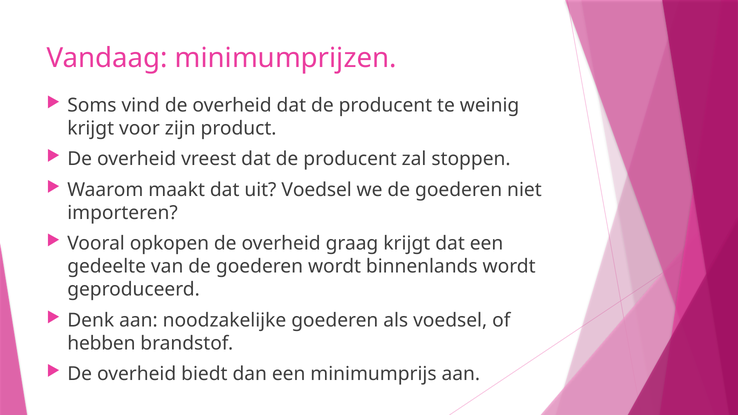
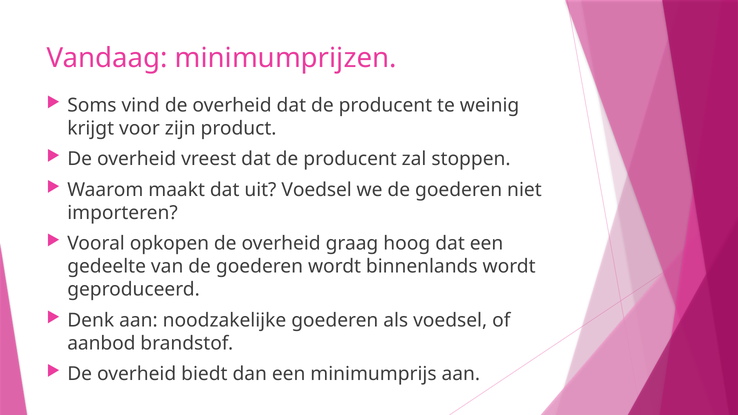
graag krijgt: krijgt -> hoog (407, 244)
hebben: hebben -> aanbod (101, 343)
